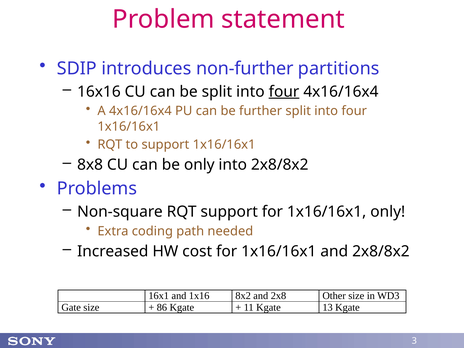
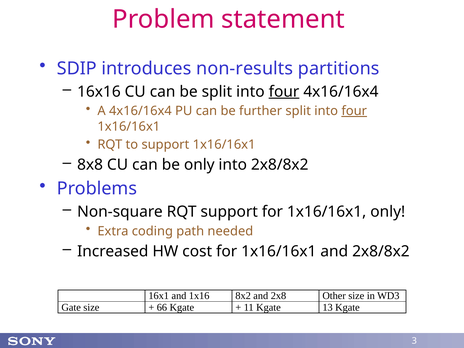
non-further: non-further -> non-results (245, 69)
four underline: none -> present (354, 111)
86: 86 -> 66 (162, 307)
